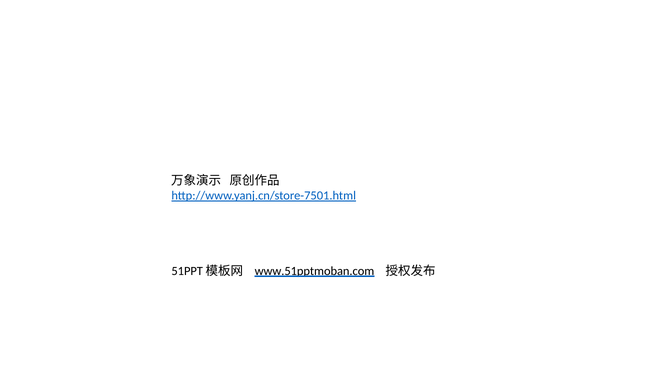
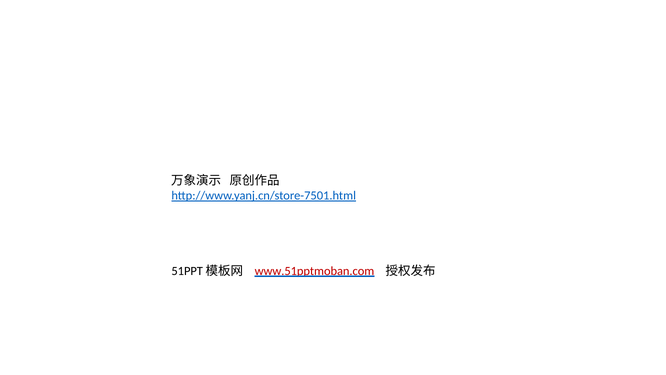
www.51pptmoban.com colour: black -> red (315, 271)
